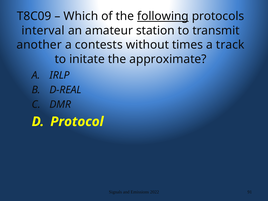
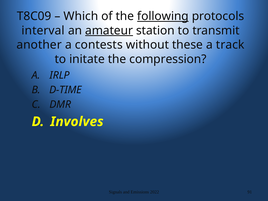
amateur underline: none -> present (109, 31)
times: times -> these (187, 45)
approximate: approximate -> compression (168, 59)
D-REAL: D-REAL -> D-TIME (66, 90)
Protocol: Protocol -> Involves (77, 122)
